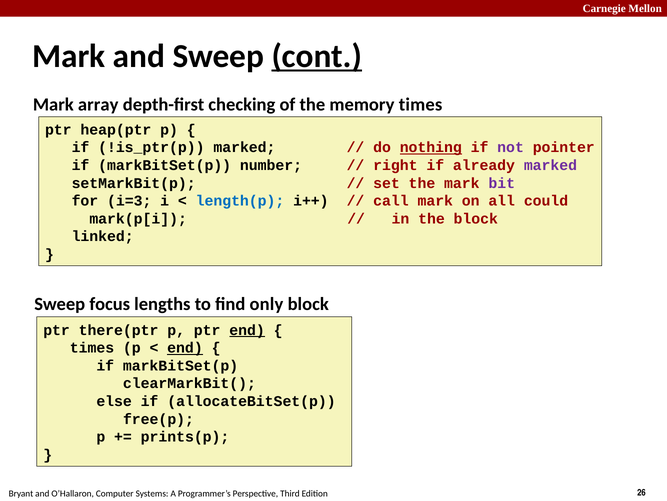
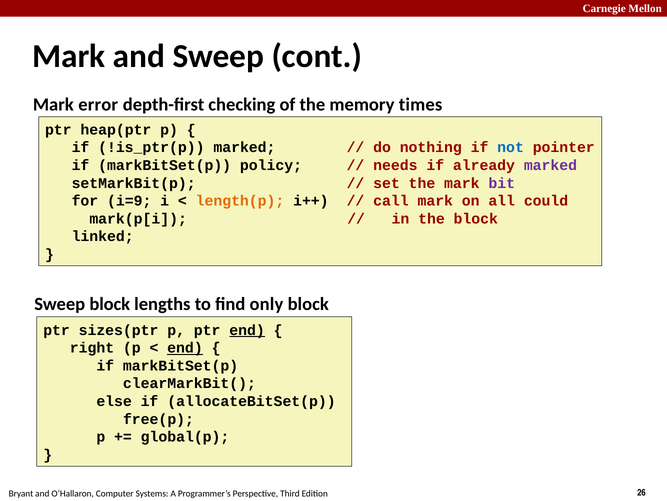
cont underline: present -> none (317, 56)
array: array -> error (98, 104)
nothing underline: present -> none (431, 147)
not colour: purple -> blue (511, 147)
number: number -> policy (271, 165)
right: right -> needs (395, 165)
i=3: i=3 -> i=9 (129, 201)
length(p colour: blue -> orange (240, 201)
Sweep focus: focus -> block (110, 304)
there(ptr: there(ptr -> sizes(ptr (119, 330)
times: times -> right (92, 347)
prints(p: prints(p -> global(p (185, 436)
